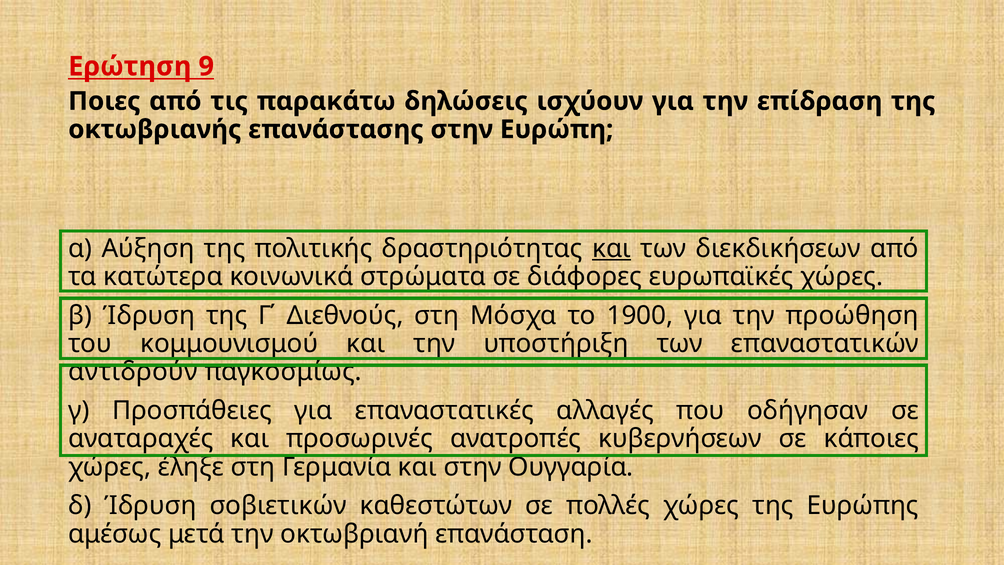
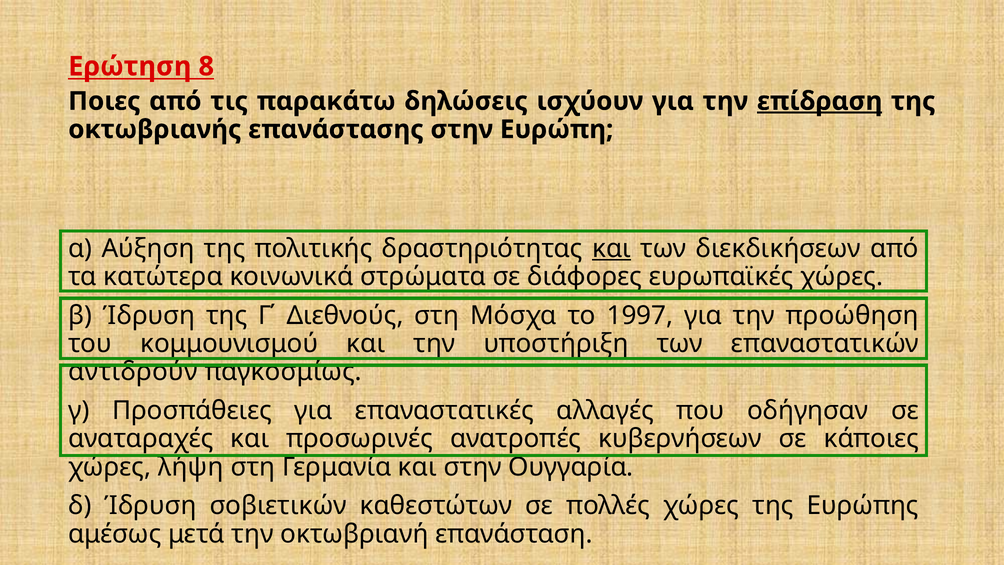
9: 9 -> 8 (206, 66)
επίδραση underline: none -> present (820, 101)
1900: 1900 -> 1997 (640, 315)
έληξε: έληξε -> λήψη (191, 467)
